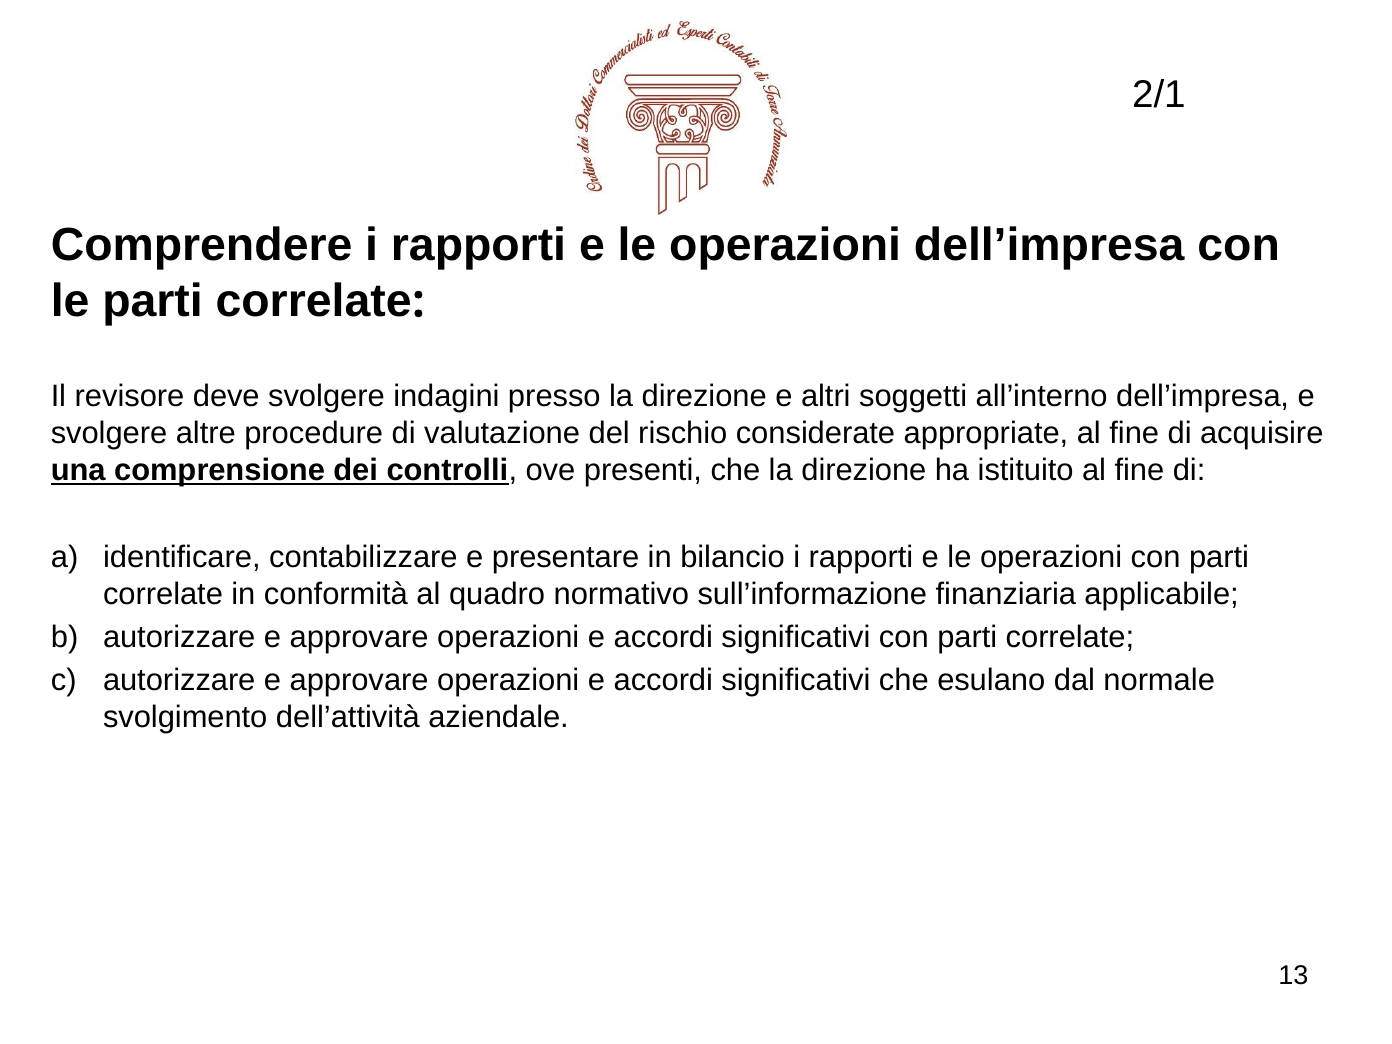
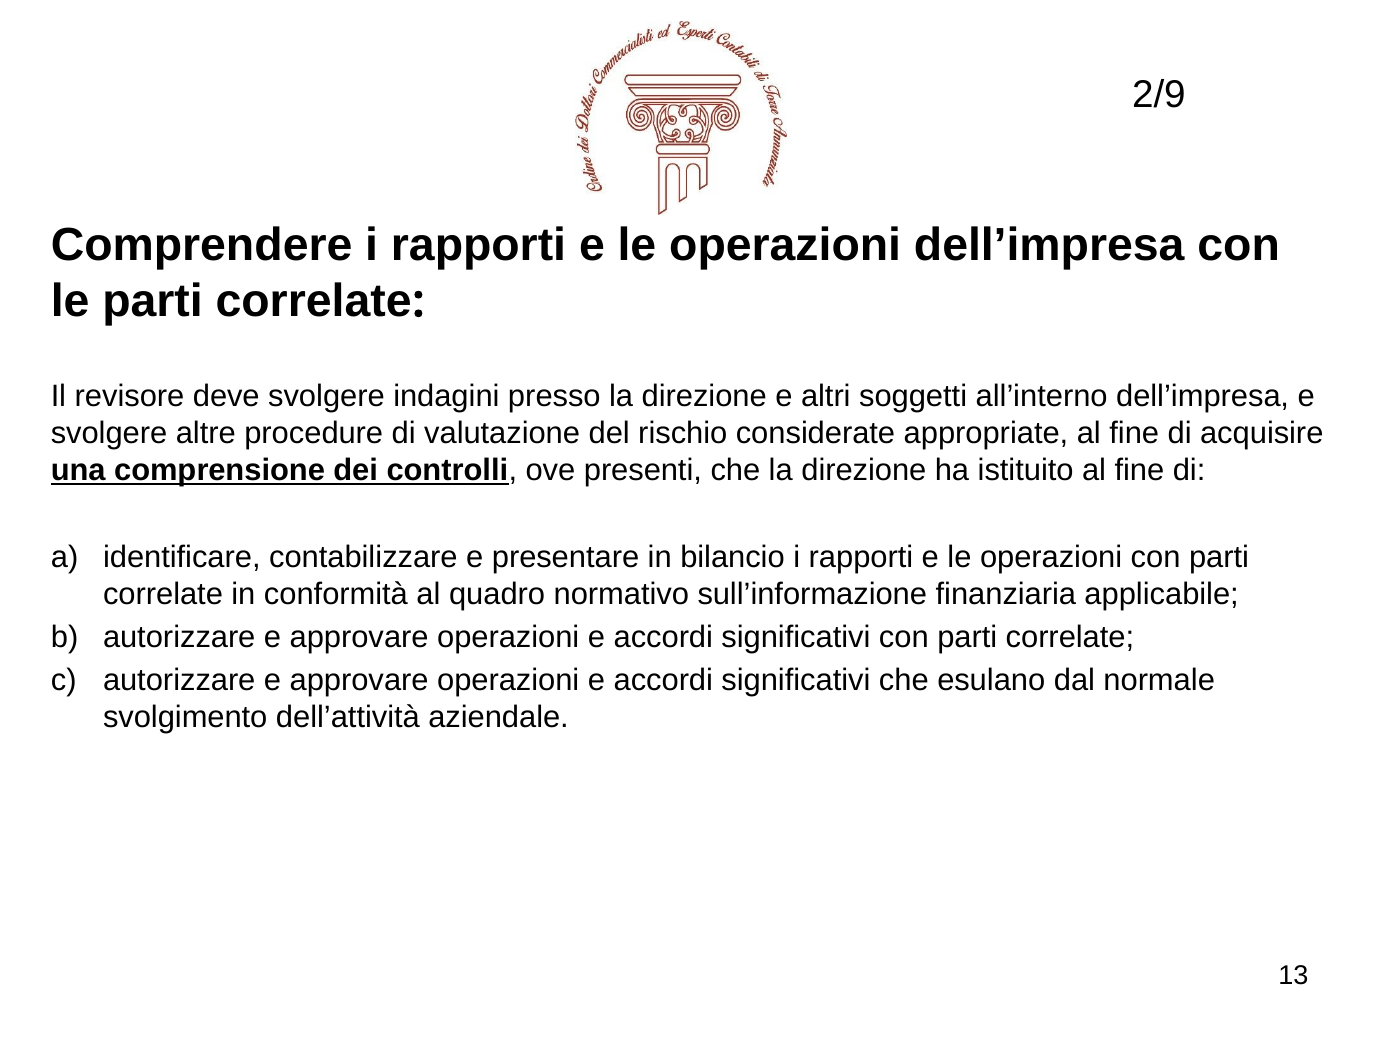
2/1: 2/1 -> 2/9 (1159, 95)
